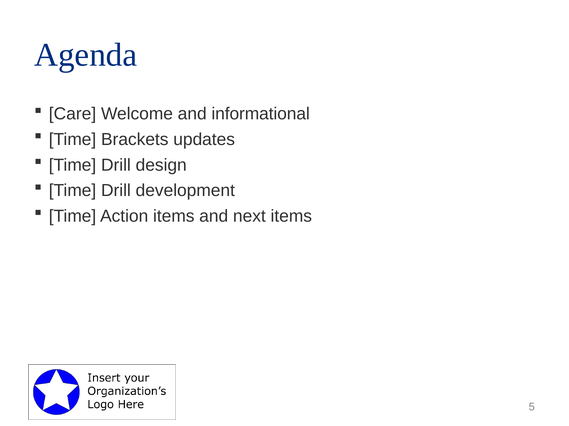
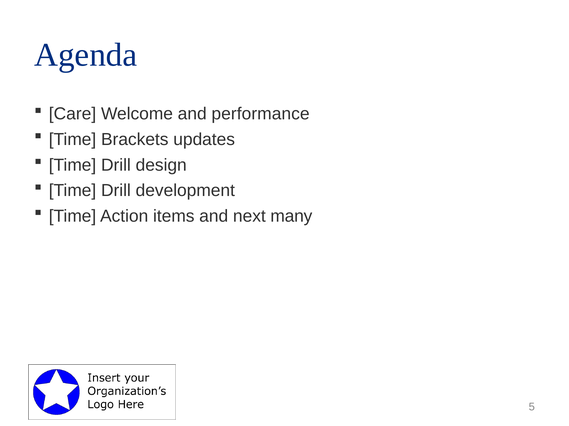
informational: informational -> performance (261, 114)
next items: items -> many (291, 216)
